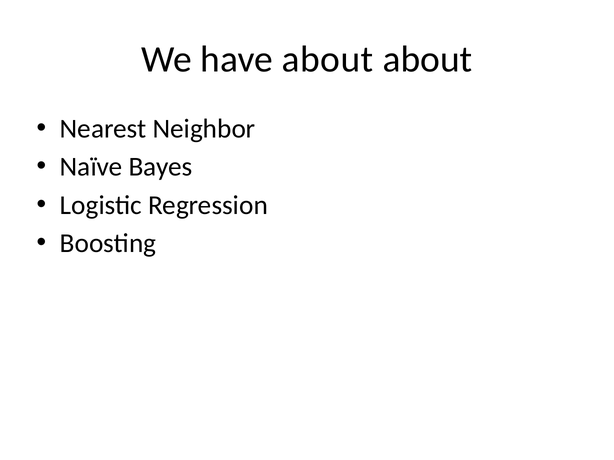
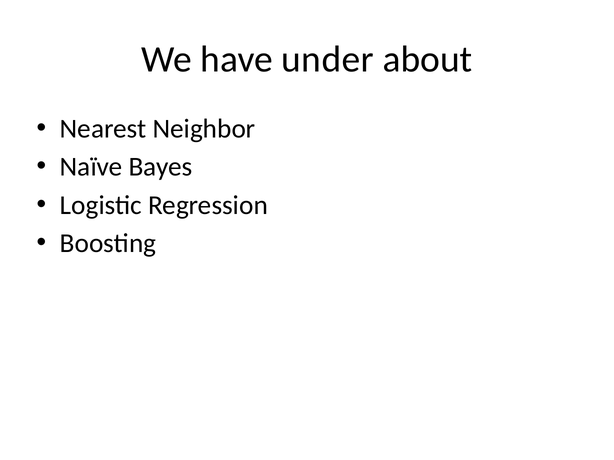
have about: about -> under (328, 59)
